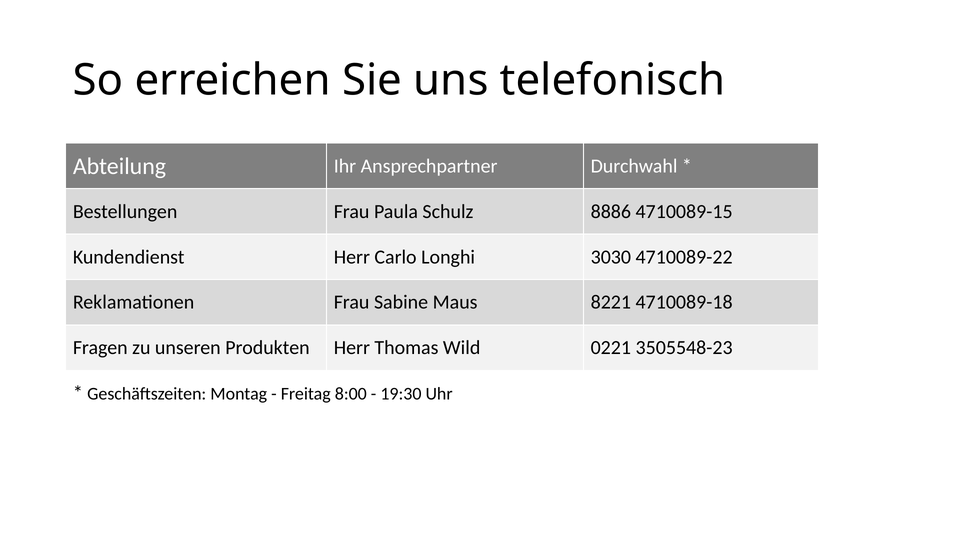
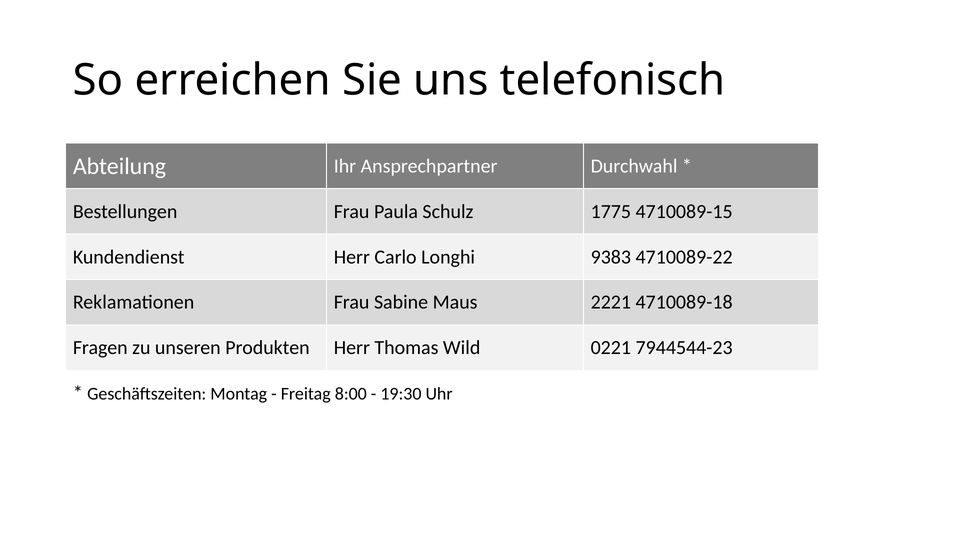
8886: 8886 -> 1775 (611, 211)
3030: 3030 -> 9383 (611, 257)
8221: 8221 -> 2221 (611, 302)
3505548-23: 3505548-23 -> 7944544-23 (684, 348)
